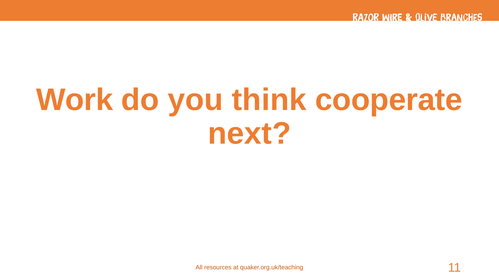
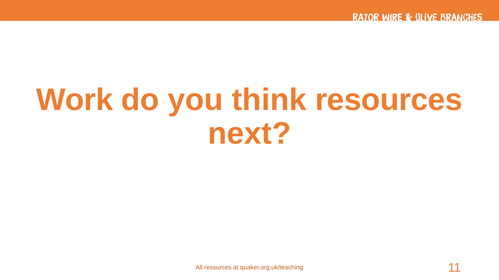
think cooperate: cooperate -> resources (389, 100)
